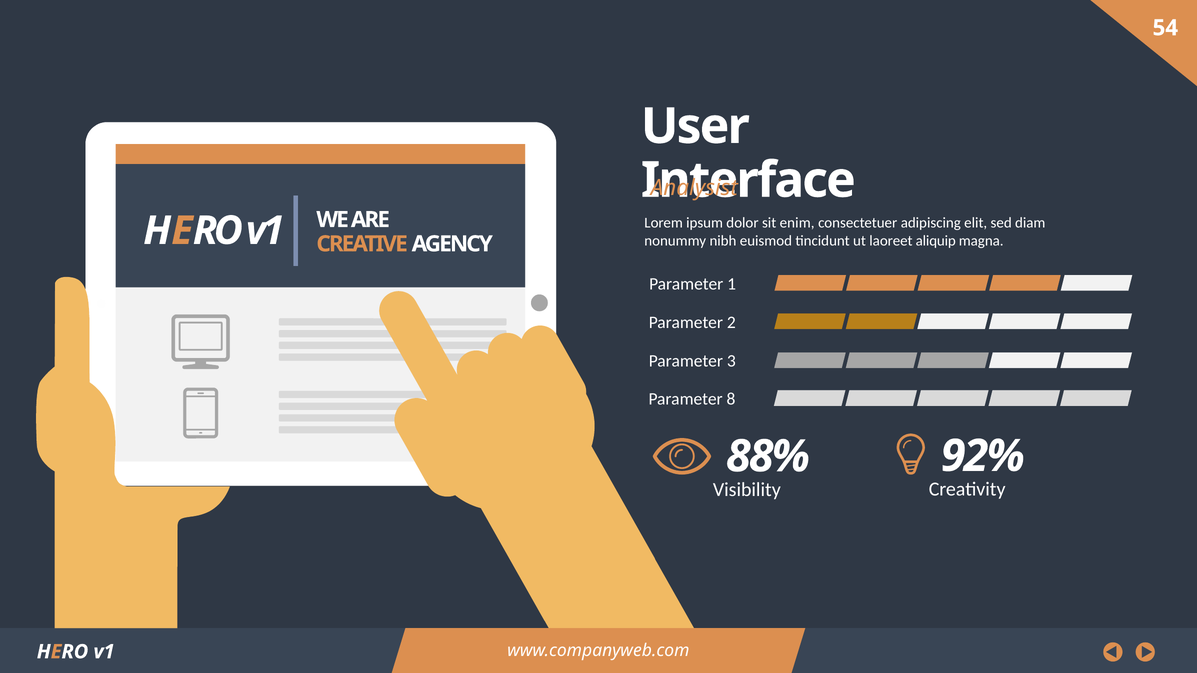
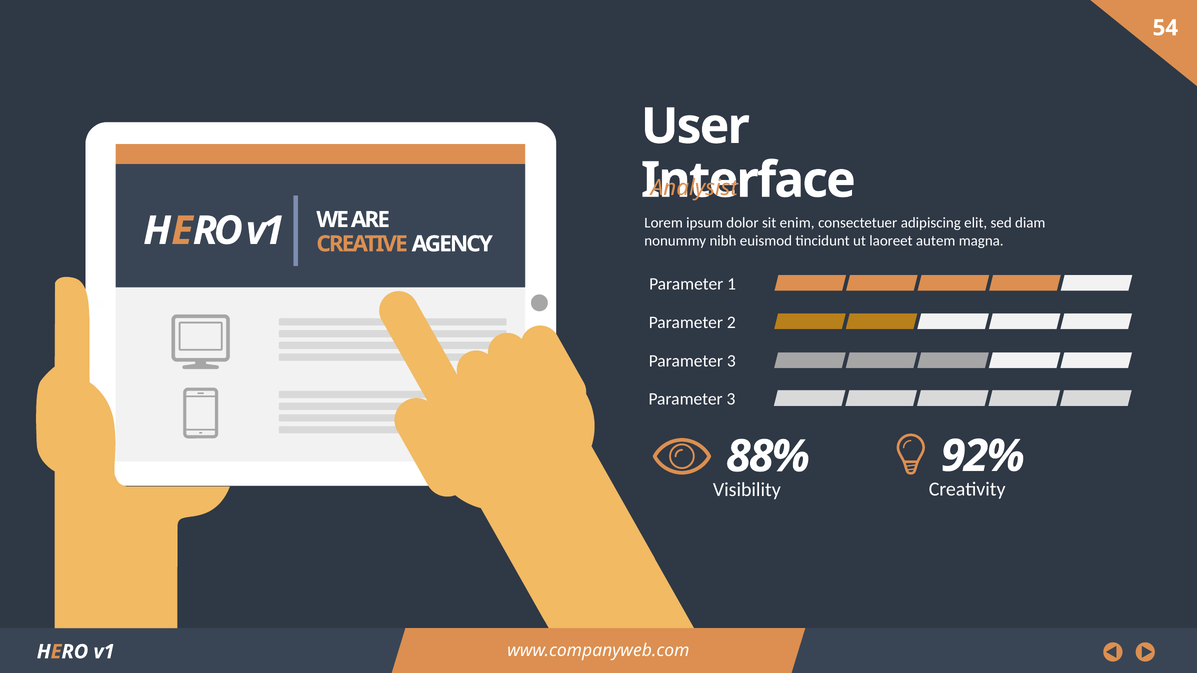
aliquip: aliquip -> autem (936, 241)
8: 8 -> 3 (731, 399)
